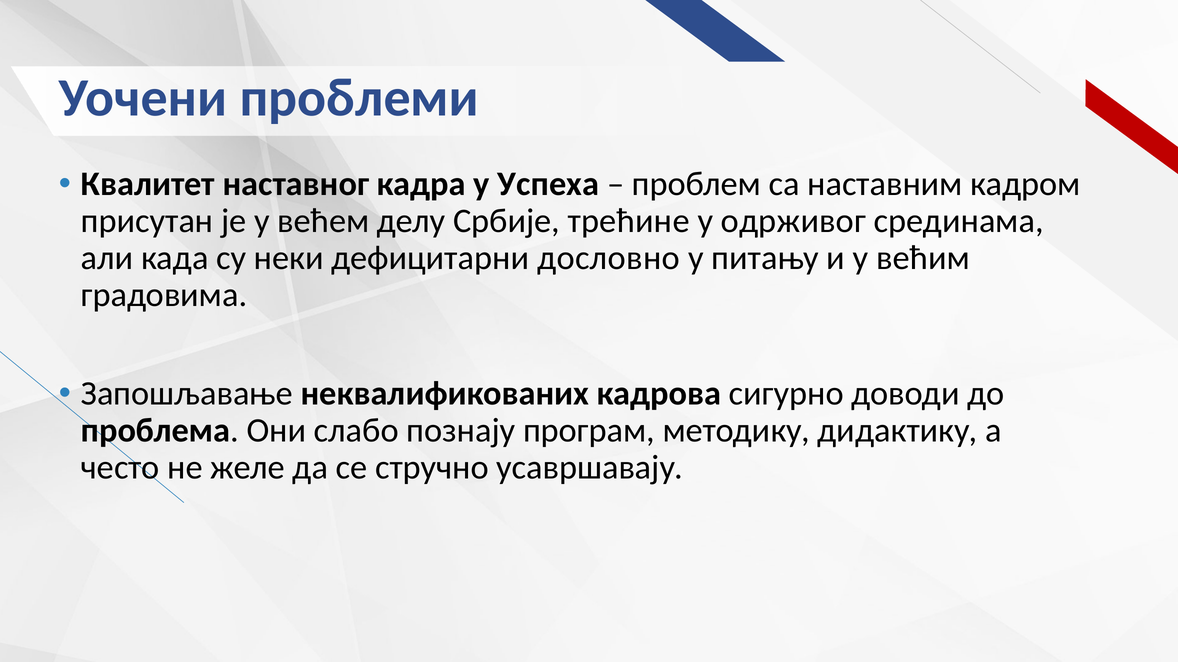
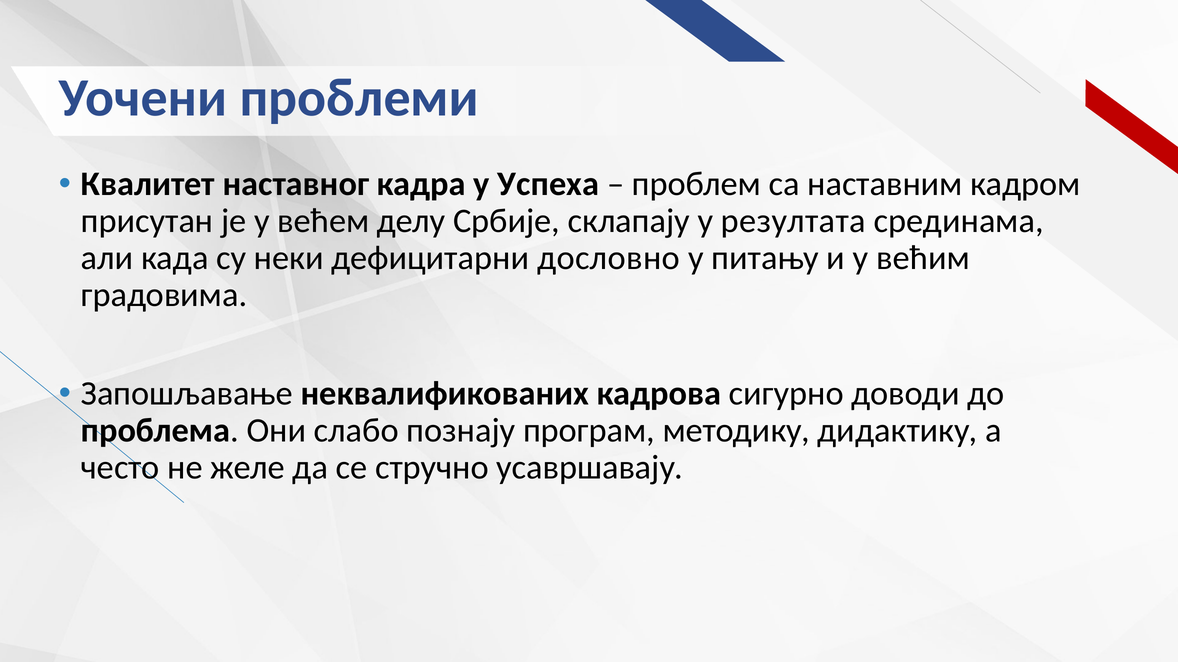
трећине: трећине -> склапају (629, 221)
одрживог: одрживог -> резултата (793, 221)
